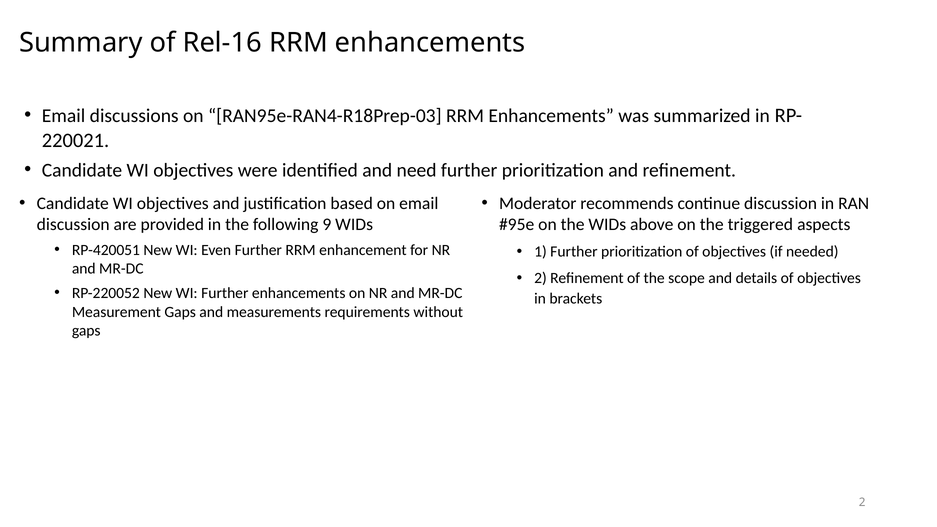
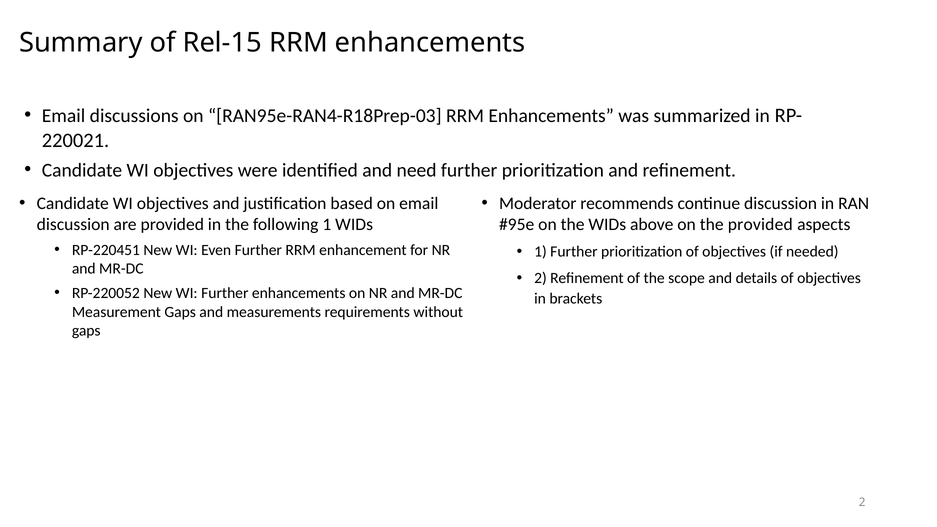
Rel-16: Rel-16 -> Rel-15 (222, 43)
following 9: 9 -> 1 (327, 224)
the triggered: triggered -> provided (760, 224)
RP-420051: RP-420051 -> RP-220451 (106, 250)
